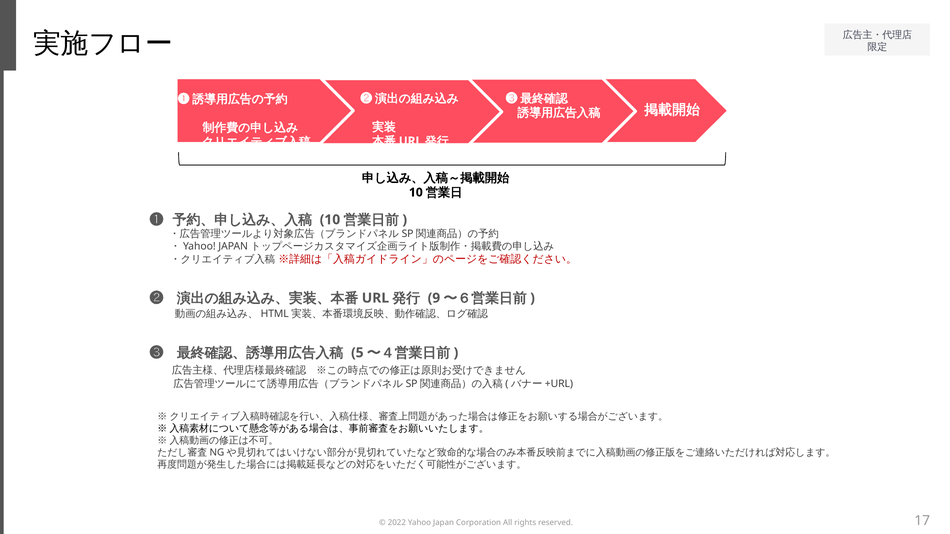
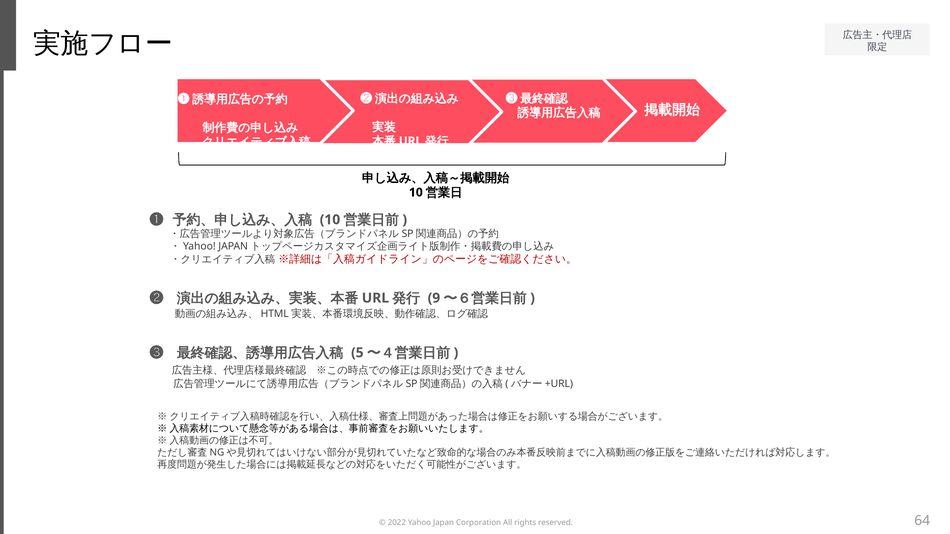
17: 17 -> 64 (922, 521)
